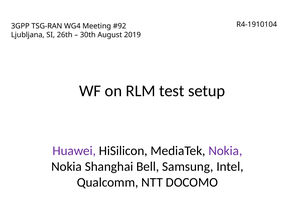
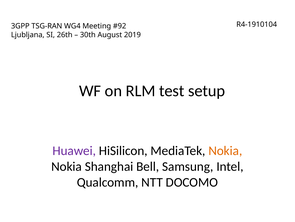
Nokia colour: purple -> orange (225, 150)
